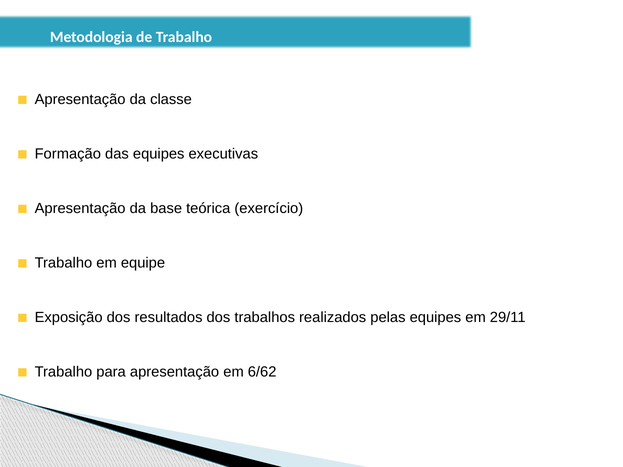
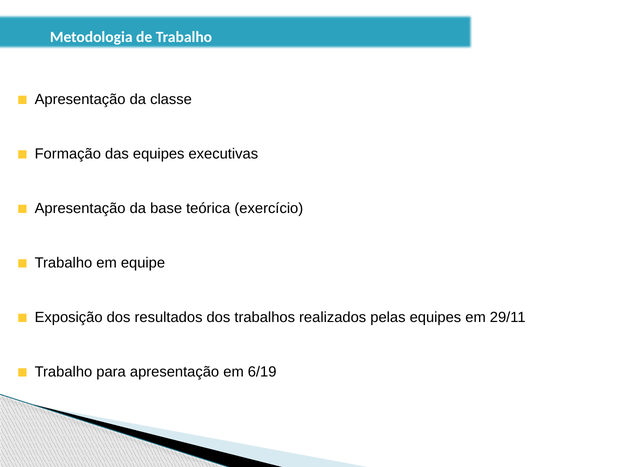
6/62: 6/62 -> 6/19 (262, 372)
